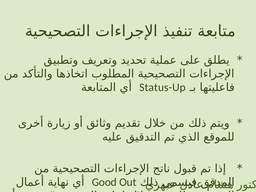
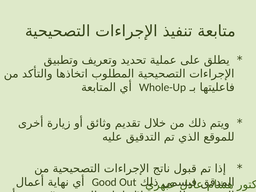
Status-Up: Status-Up -> Whole-Up (163, 87)
